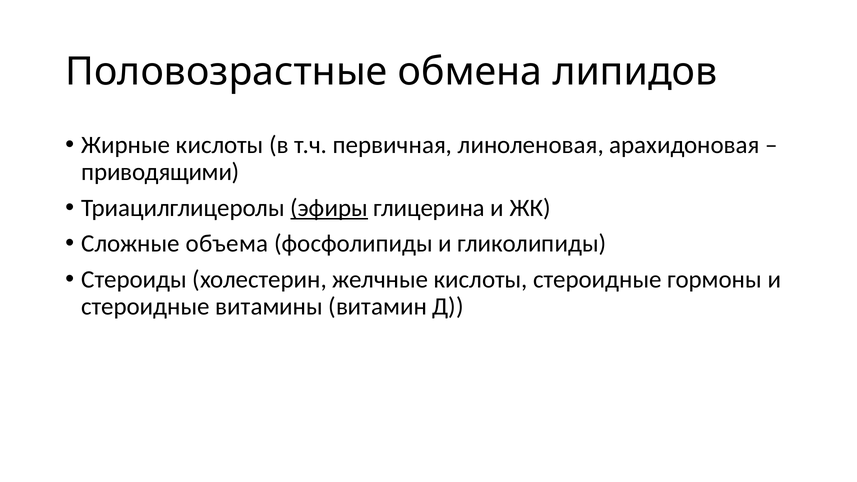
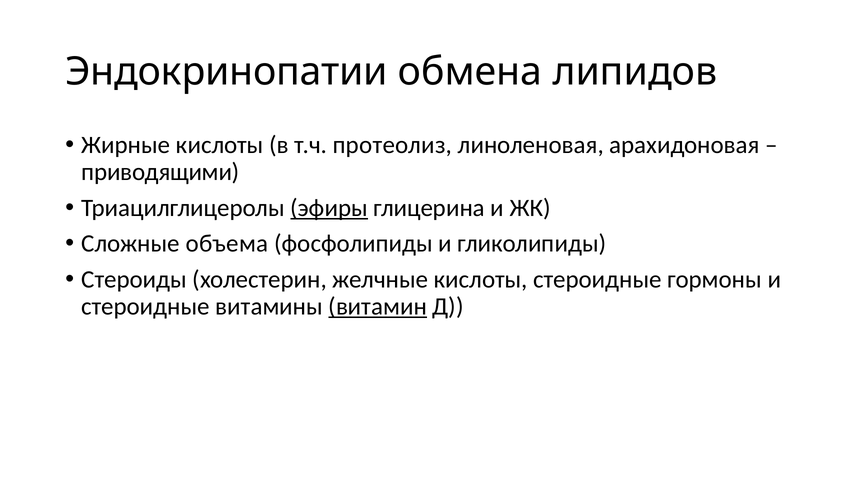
Половозрастные: Половозрастные -> Эндокринопатии (227, 72)
первичная: первичная -> протеолиз (392, 145)
витамин underline: none -> present (378, 307)
